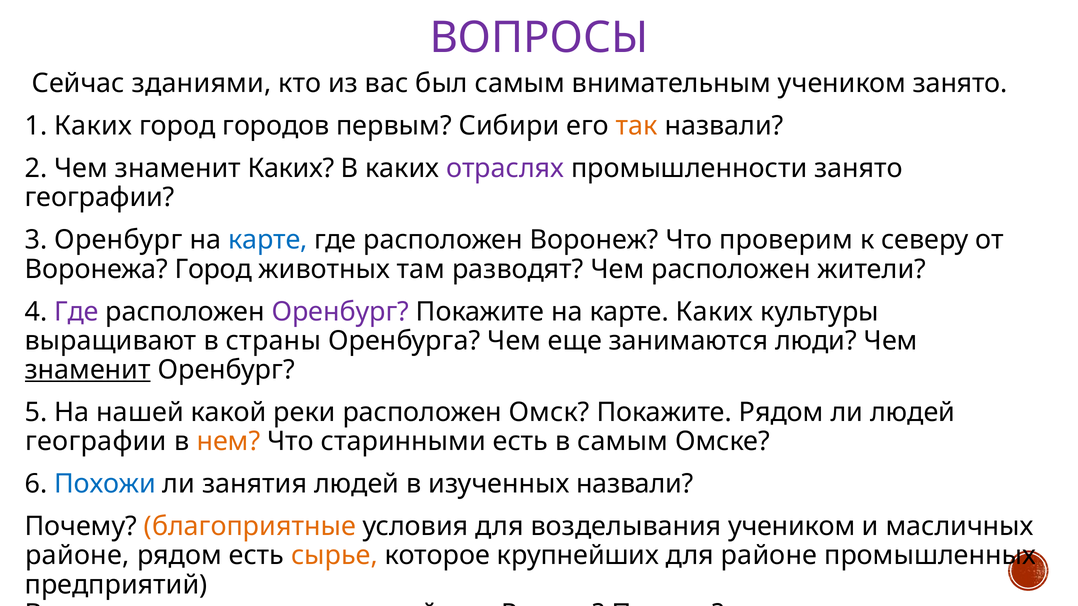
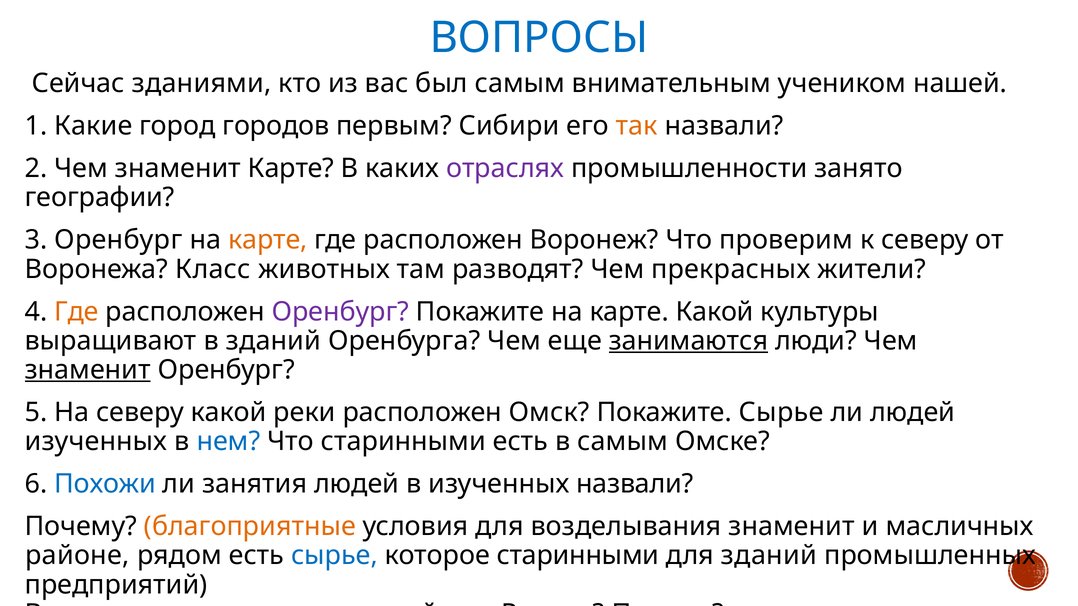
ВОПРОСЫ colour: purple -> blue (539, 38)
учеником занято: занято -> нашей (960, 83)
1 Каких: Каких -> Какие (93, 126)
знаменит Каких: Каких -> Карте (291, 169)
карте colour: blue -> orange (268, 240)
Воронежа Город: Город -> Класс (213, 269)
Чем расположен: расположен -> прекрасных (731, 269)
Где colour: purple -> orange (76, 312)
карте Каких: Каких -> Какой (715, 312)
в страны: страны -> зданий (273, 341)
занимаются underline: none -> present (688, 341)
На нашей: нашей -> северу (140, 413)
Покажите Рядом: Рядом -> Сырье (781, 413)
географии: географии -> изученных (96, 442)
нем colour: orange -> blue (228, 442)
возделывания учеником: учеником -> знаменит (792, 527)
сырье colour: orange -> blue (335, 556)
которое крупнейших: крупнейших -> старинными (578, 556)
для районе: районе -> зданий (769, 556)
